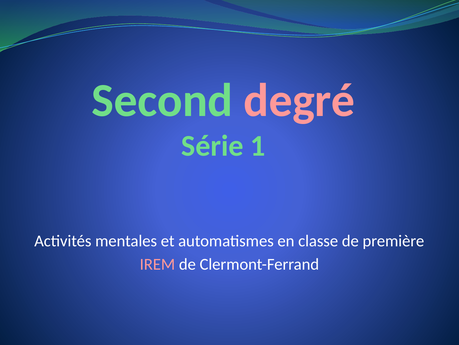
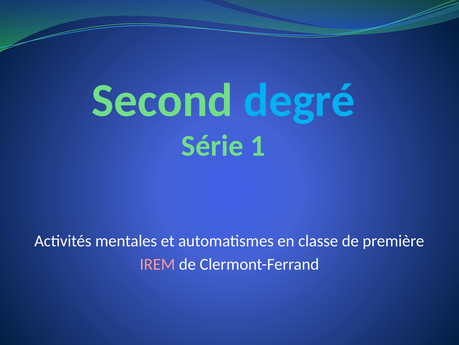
degré colour: pink -> light blue (299, 100)
